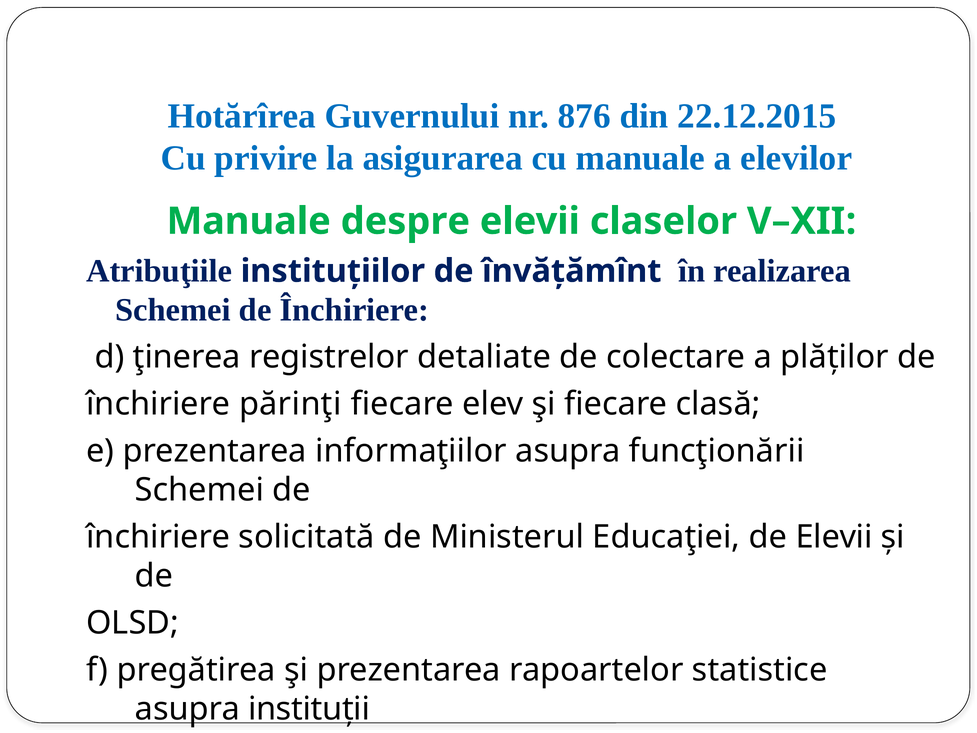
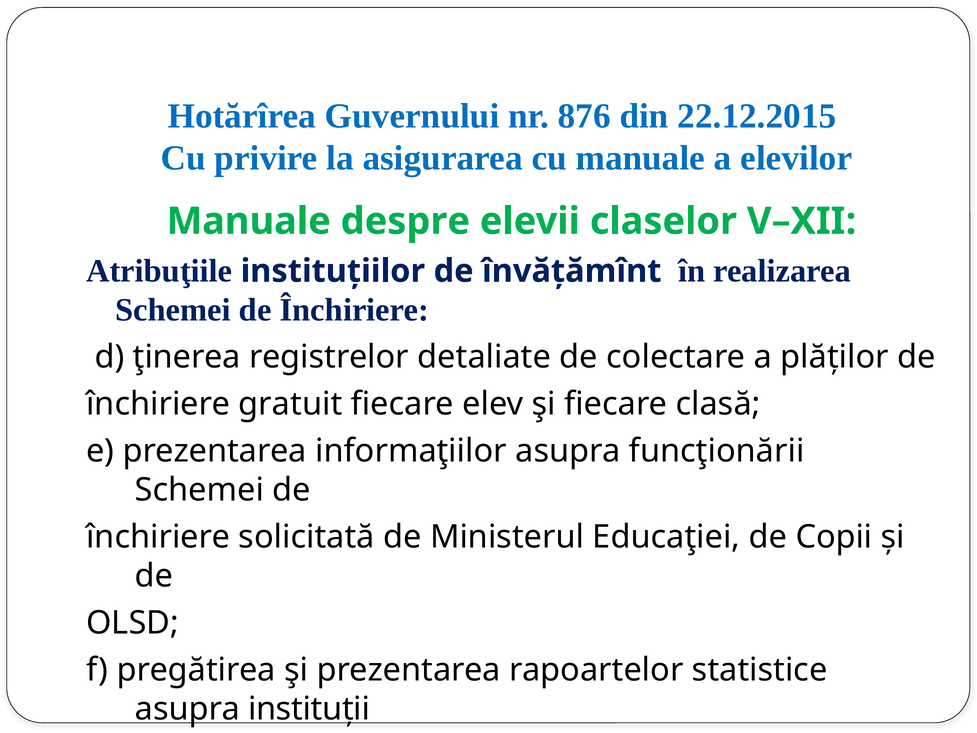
părinţi: părinţi -> gratuit (290, 404)
de Elevii: Elevii -> Copii (834, 537)
